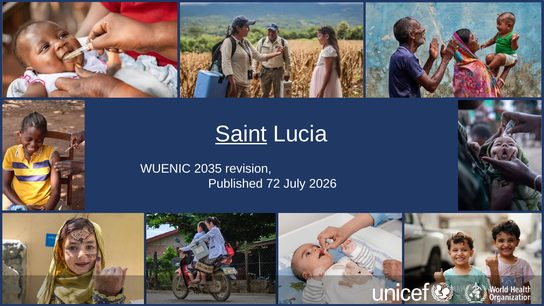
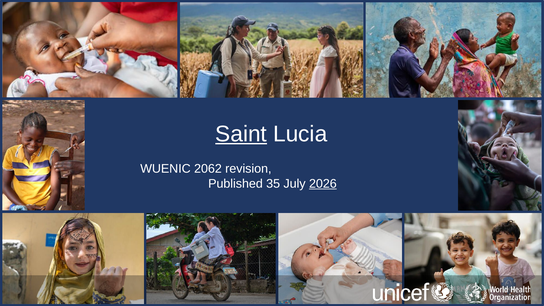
2035: 2035 -> 2062 (208, 169)
72: 72 -> 35 (273, 184)
2026 underline: none -> present (323, 184)
